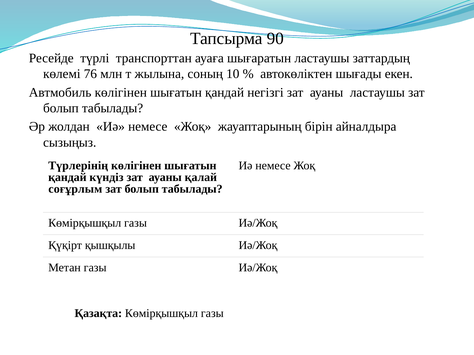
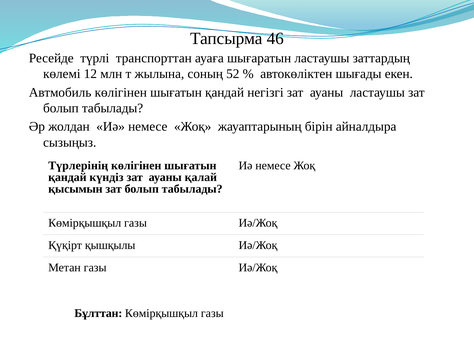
90: 90 -> 46 (275, 38)
76: 76 -> 12 (90, 74)
10: 10 -> 52 (233, 74)
соғұрлым: соғұрлым -> қысымын (75, 189)
Қазақта: Қазақта -> Бұлттан (98, 314)
